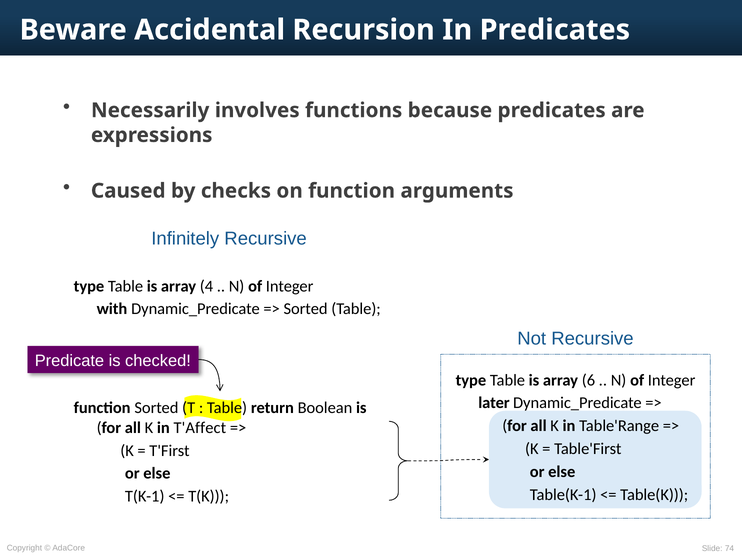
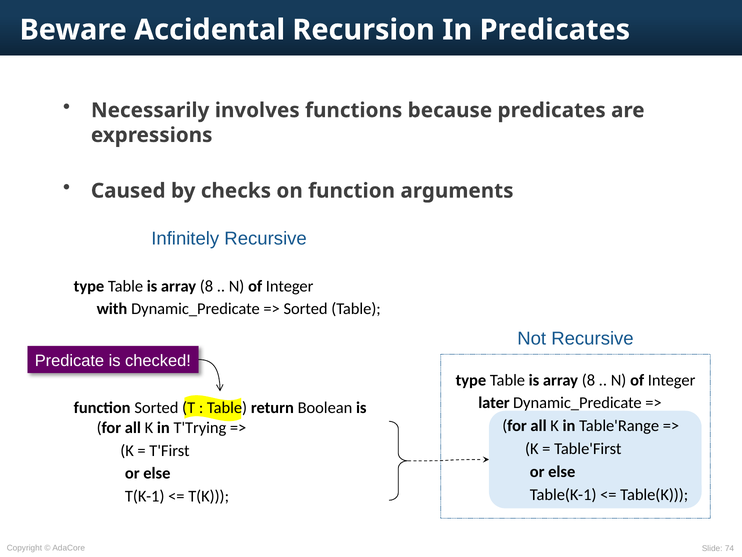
4: 4 -> 8 (206, 286)
6: 6 -> 8 (588, 380)
T'Affect: T'Affect -> T'Trying (200, 427)
